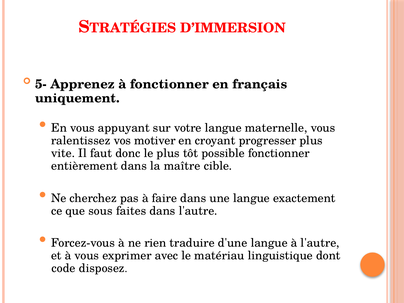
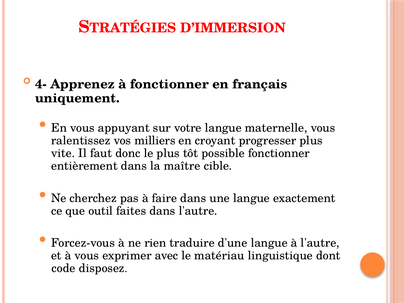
5-: 5- -> 4- (41, 84)
motiver: motiver -> milliers (155, 141)
sous: sous -> outil (101, 211)
